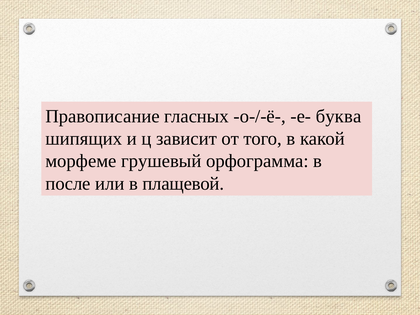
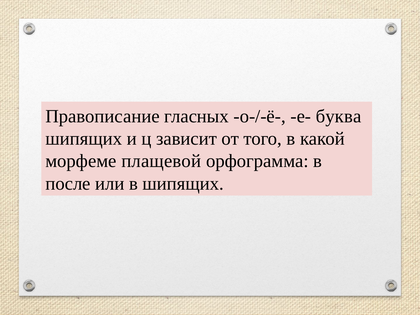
грушевый: грушевый -> плащевой (161, 161)
в плащевой: плащевой -> шипящих (183, 184)
